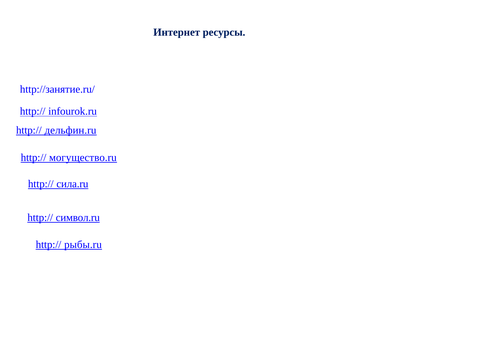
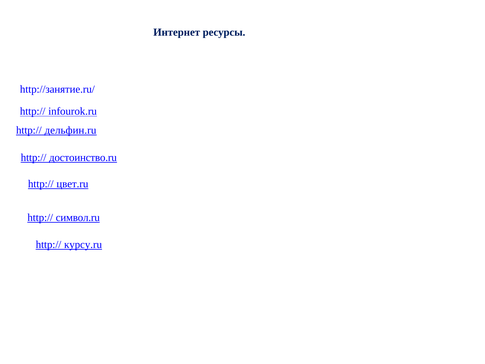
могущество.ru: могущество.ru -> достоинство.ru (83, 157)
сила.ru: сила.ru -> цвет.ru (72, 184)
рыбы.ru: рыбы.ru -> курсу.ru (83, 245)
